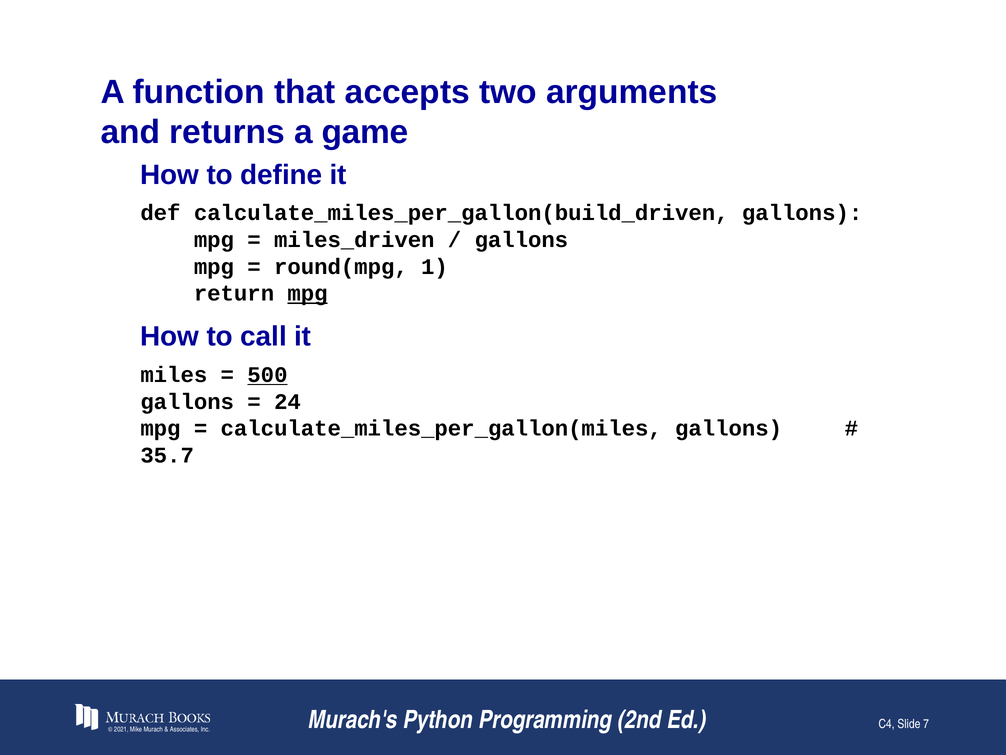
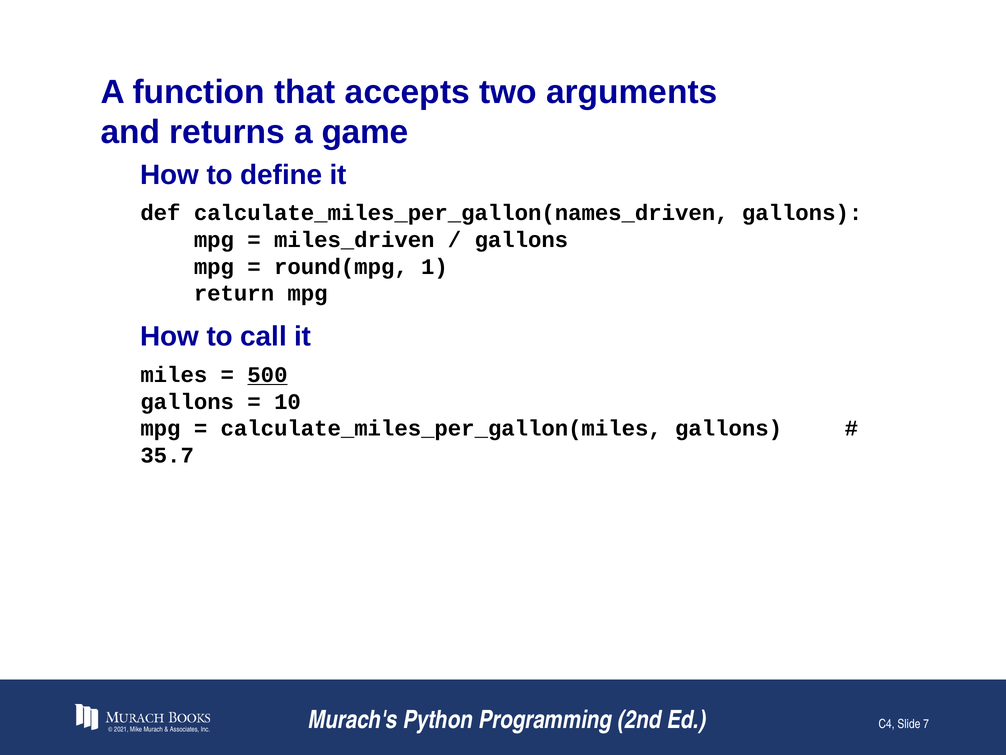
calculate_miles_per_gallon(build_driven: calculate_miles_per_gallon(build_driven -> calculate_miles_per_gallon(names_driven (461, 213)
mpg underline: present -> none (308, 293)
24: 24 -> 10 (287, 401)
